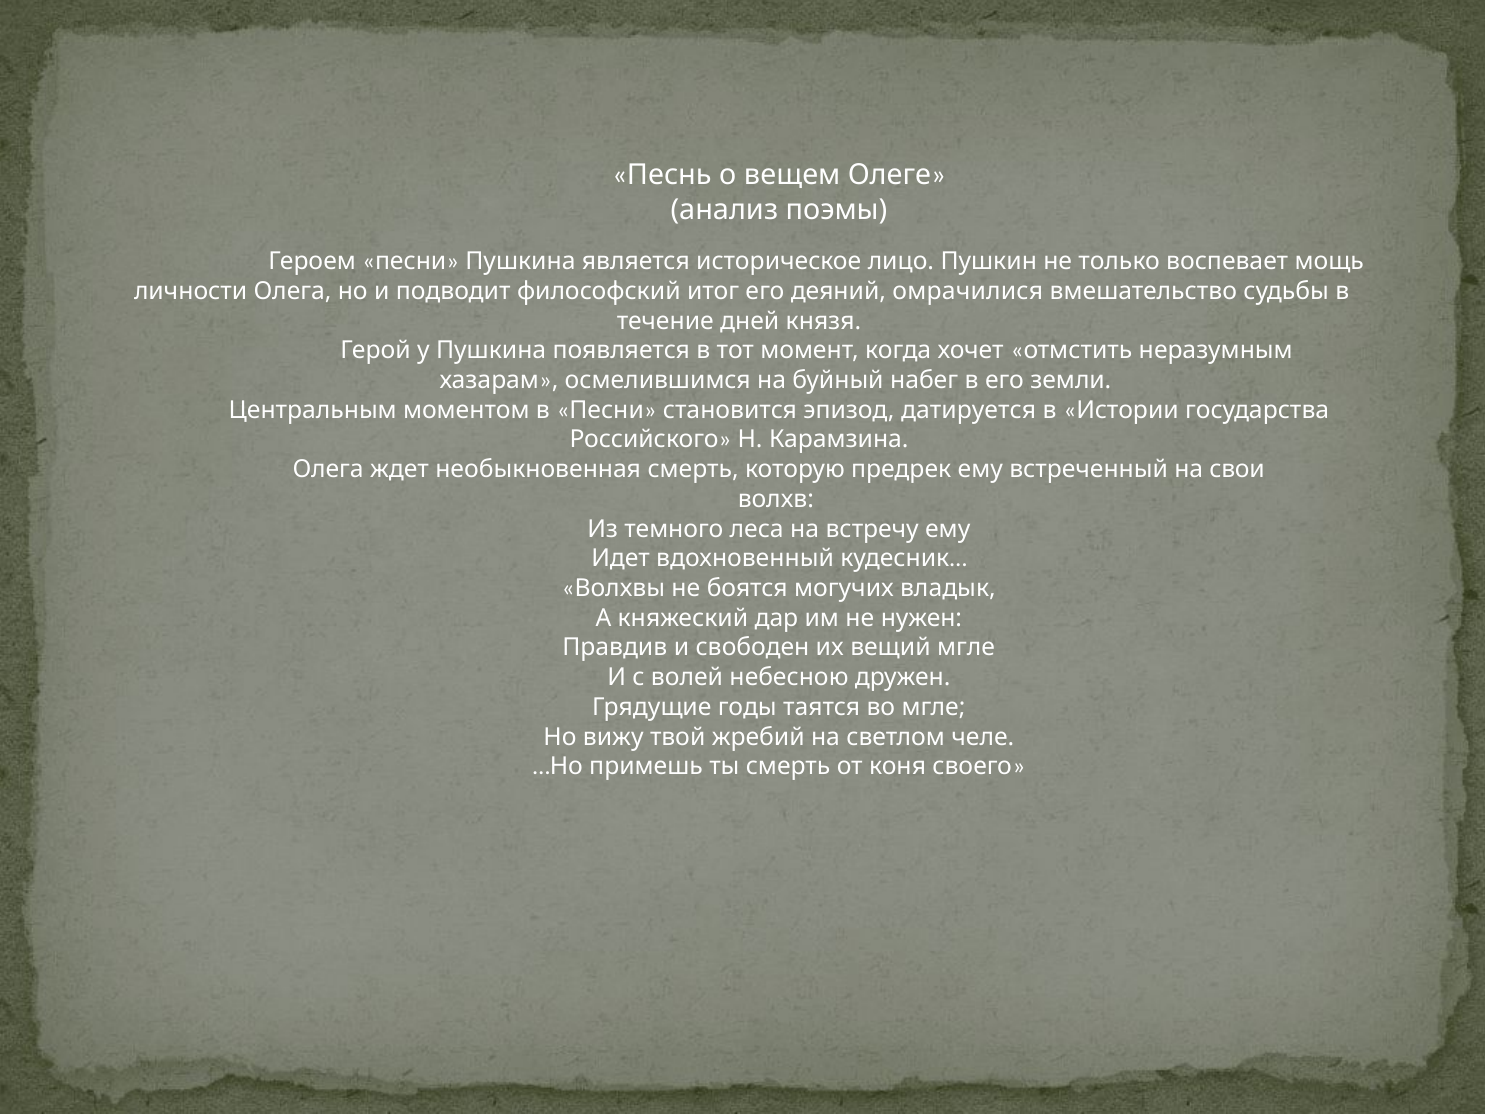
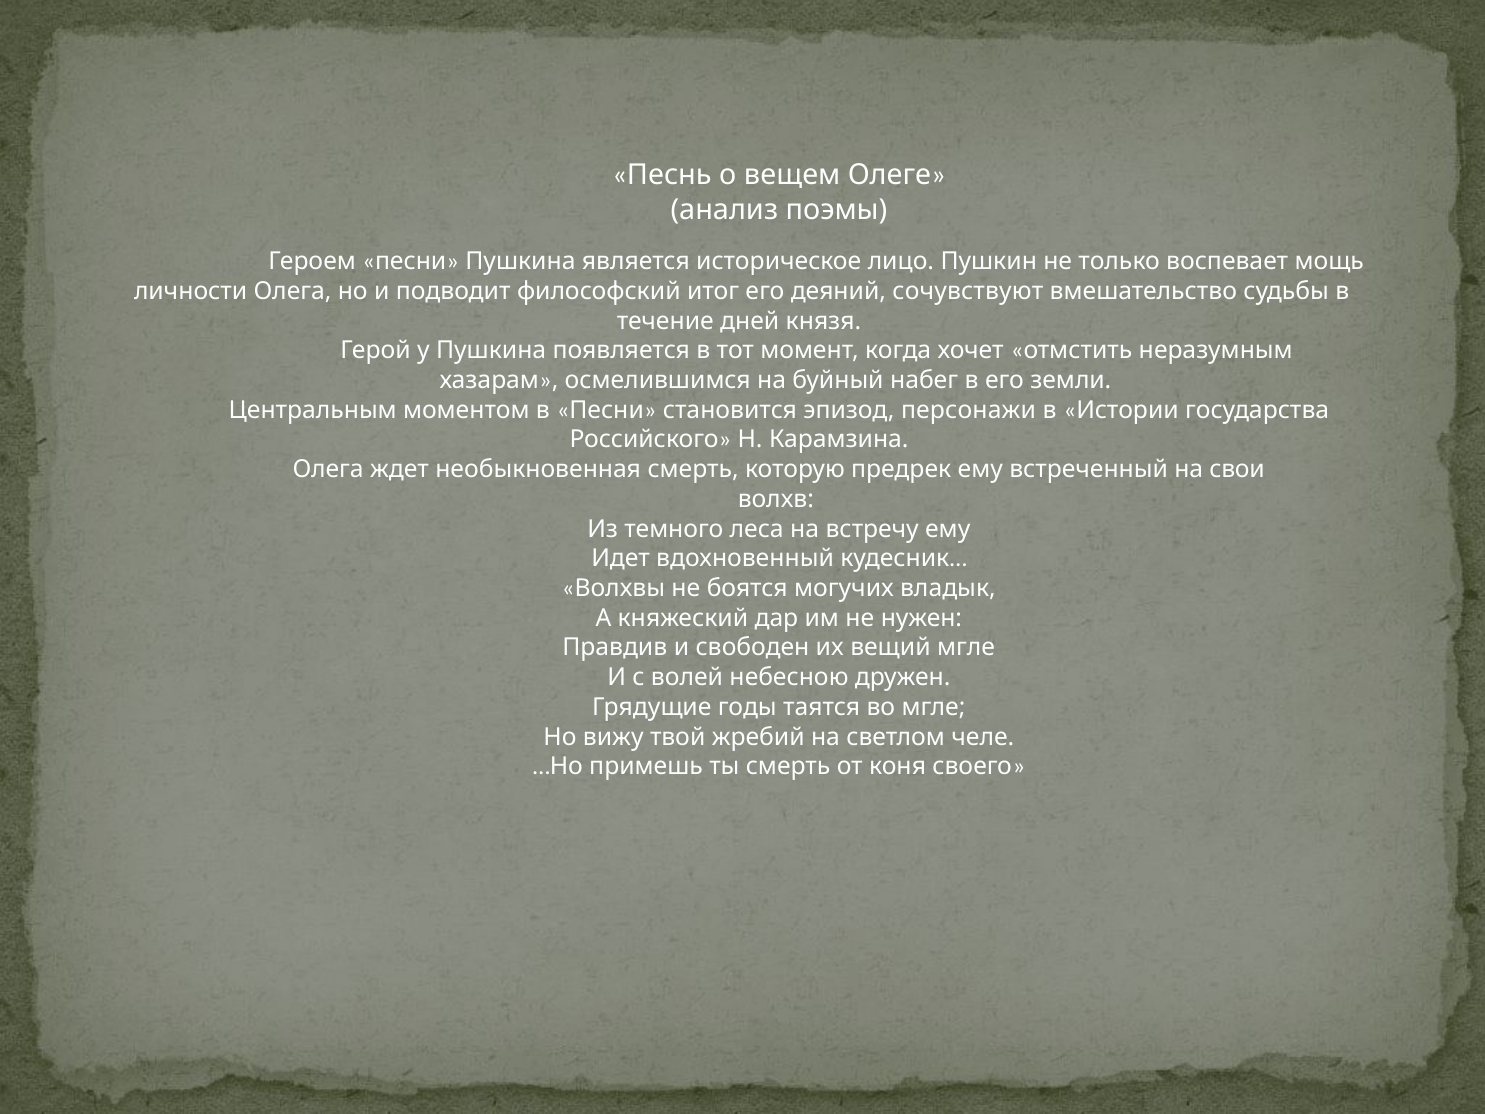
омрачилися: омрачилися -> сочувствуют (968, 291)
датируется: датируется -> персонажи (969, 410)
